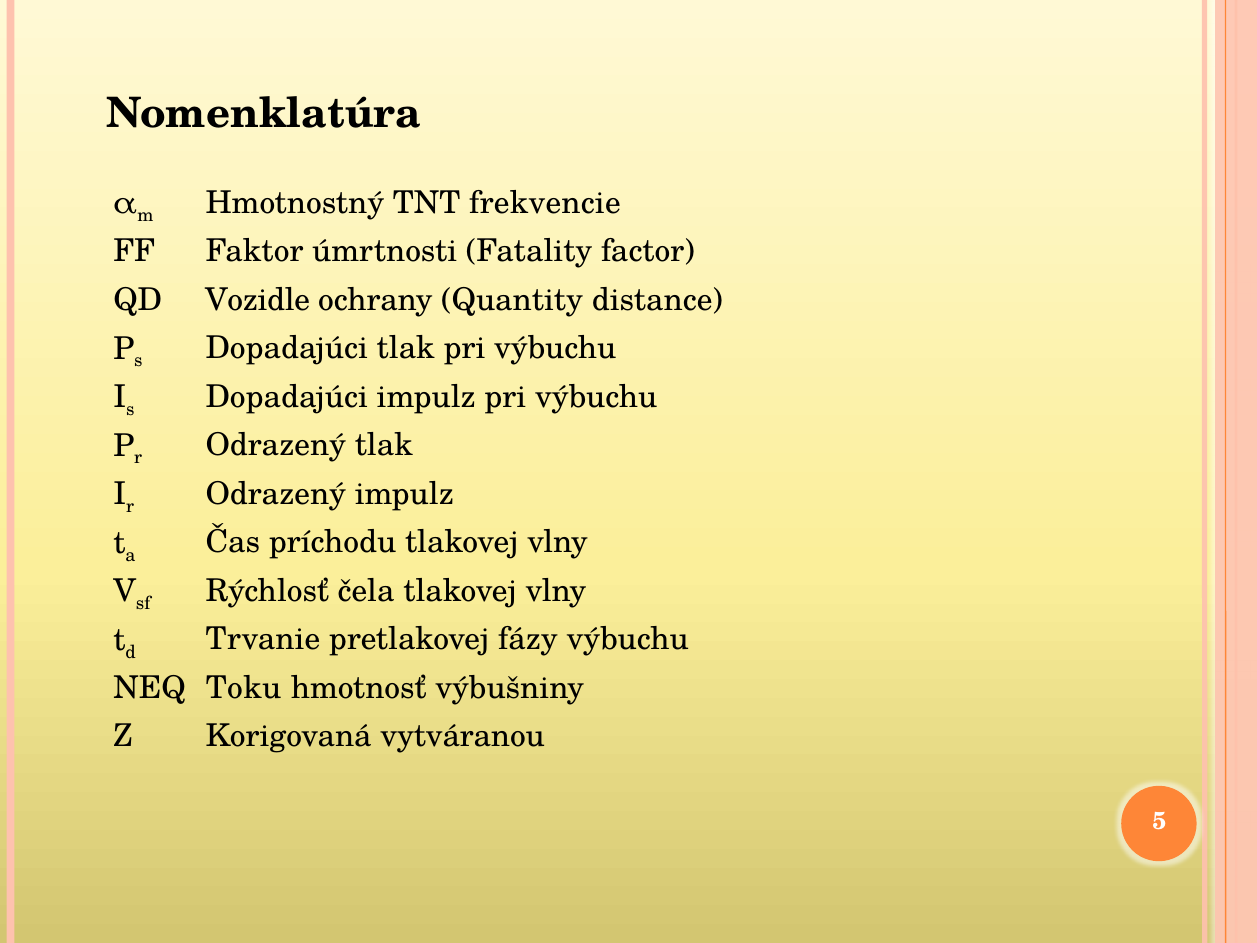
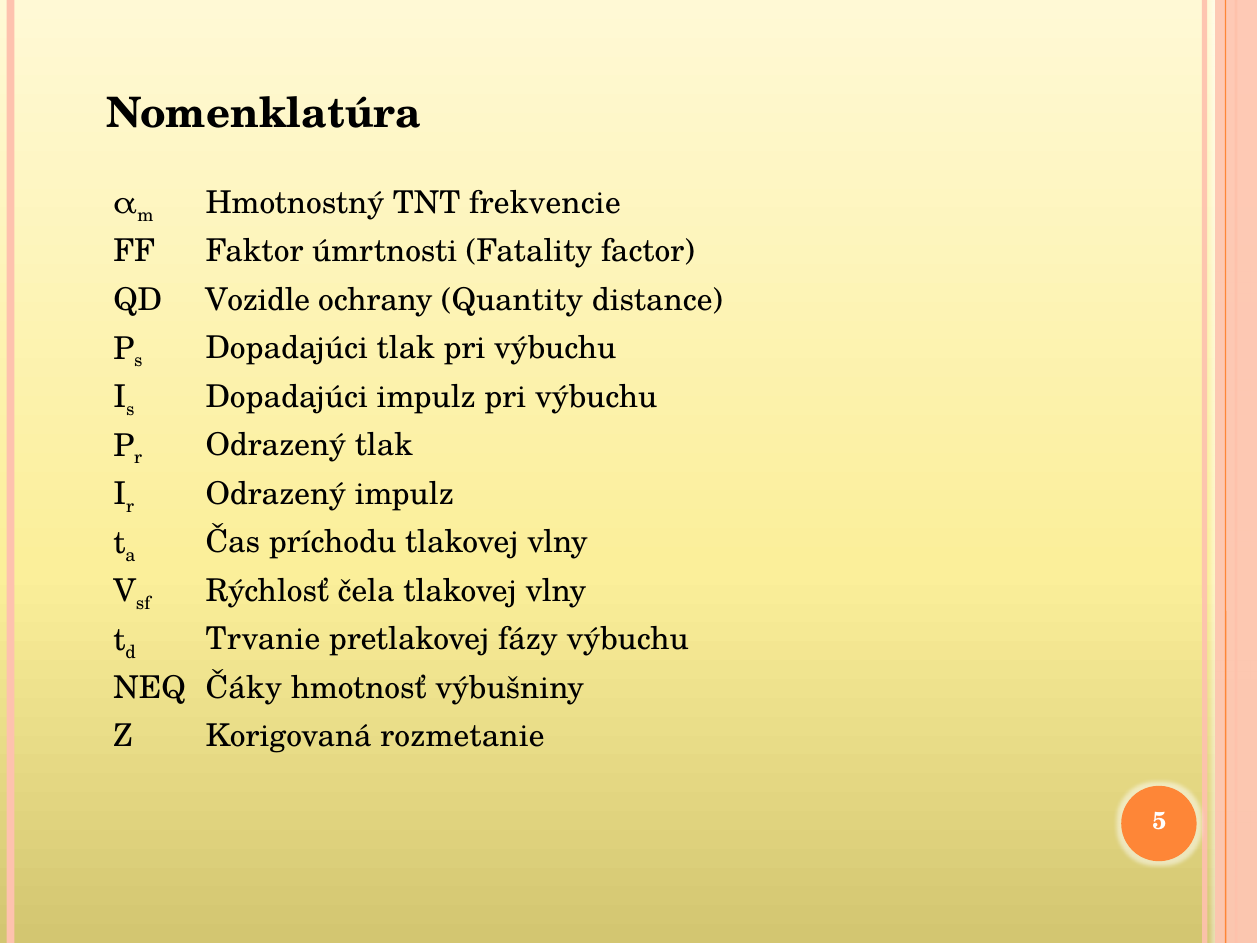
Toku: Toku -> Čáky (244, 688)
vytváranou: vytváranou -> rozmetanie (462, 736)
